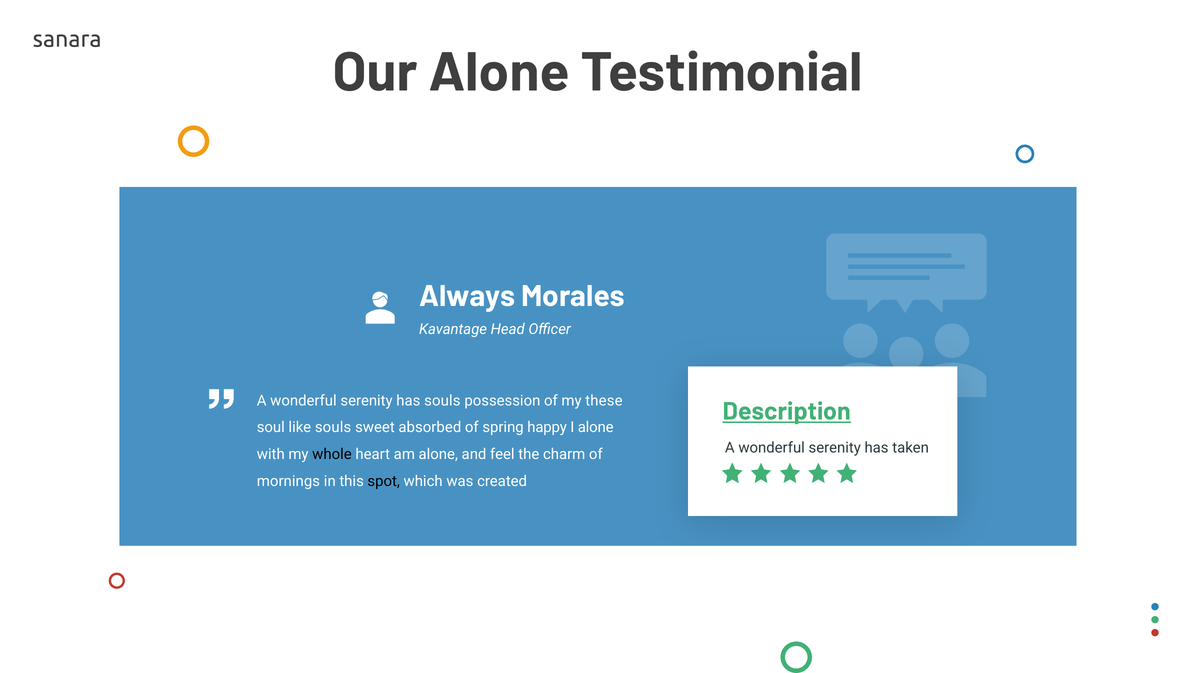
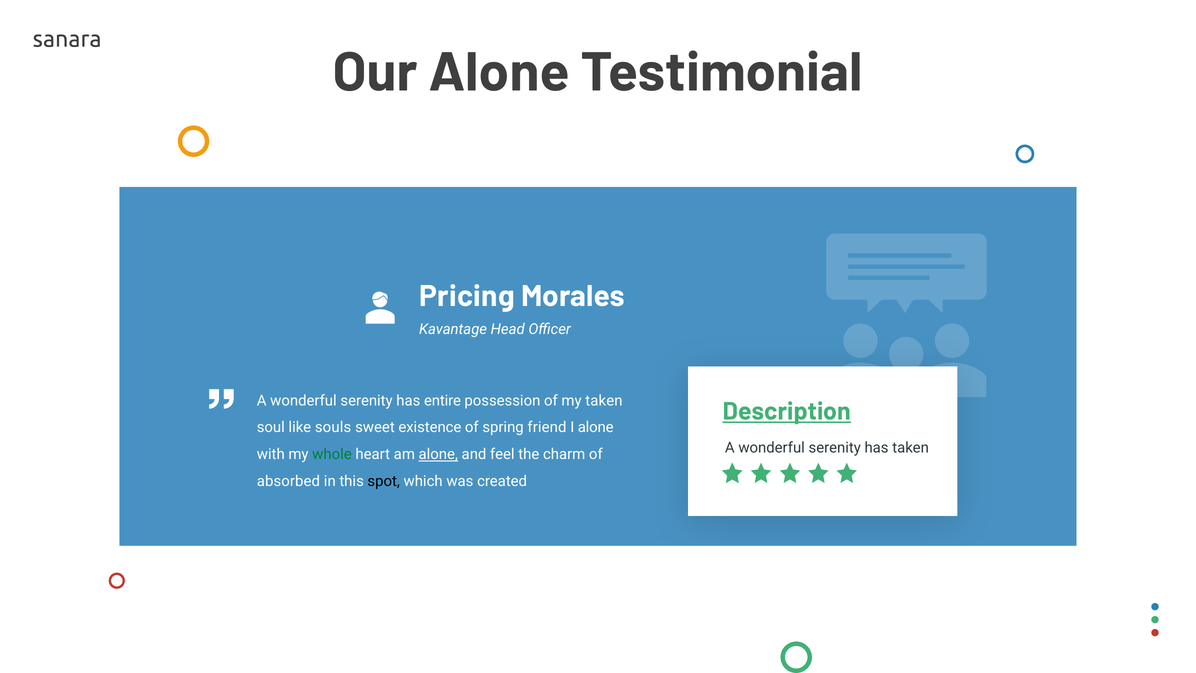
Always: Always -> Pricing (467, 296)
has souls: souls -> entire (442, 400)
my these: these -> taken (604, 400)
absorbed: absorbed -> existence (430, 427)
happy: happy -> friend (547, 427)
whole colour: black -> green (332, 454)
alone underline: none -> present (438, 454)
mornings: mornings -> absorbed (288, 481)
